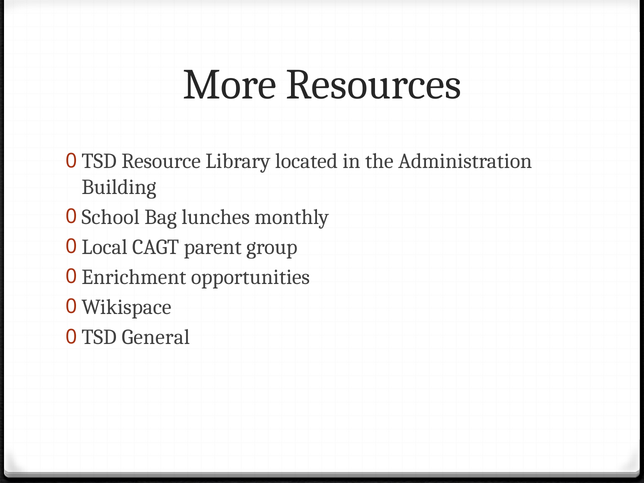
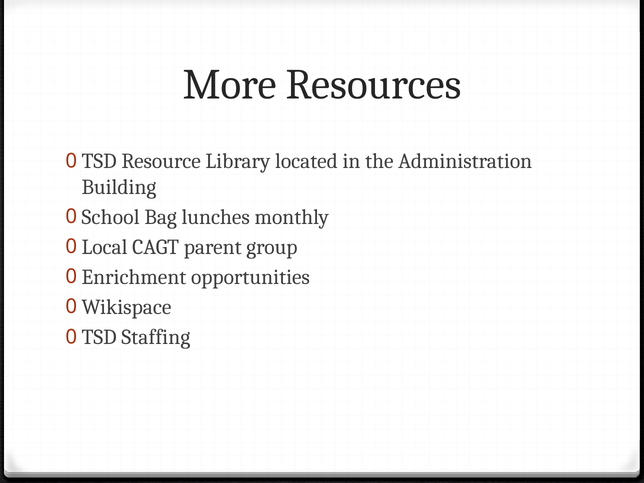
General: General -> Staffing (156, 337)
